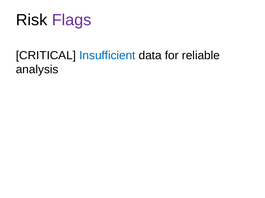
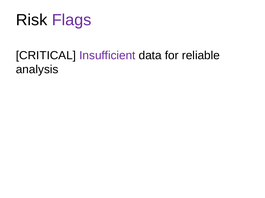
Insufficient colour: blue -> purple (107, 56)
